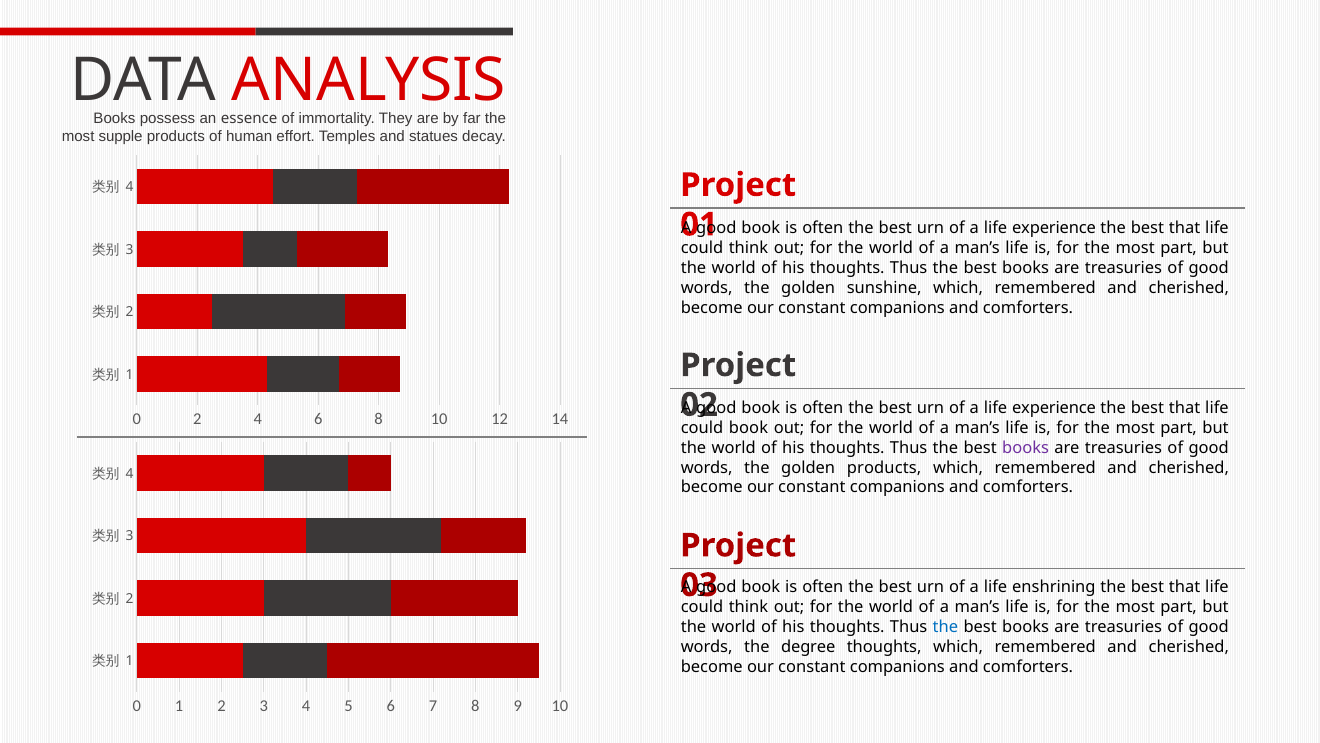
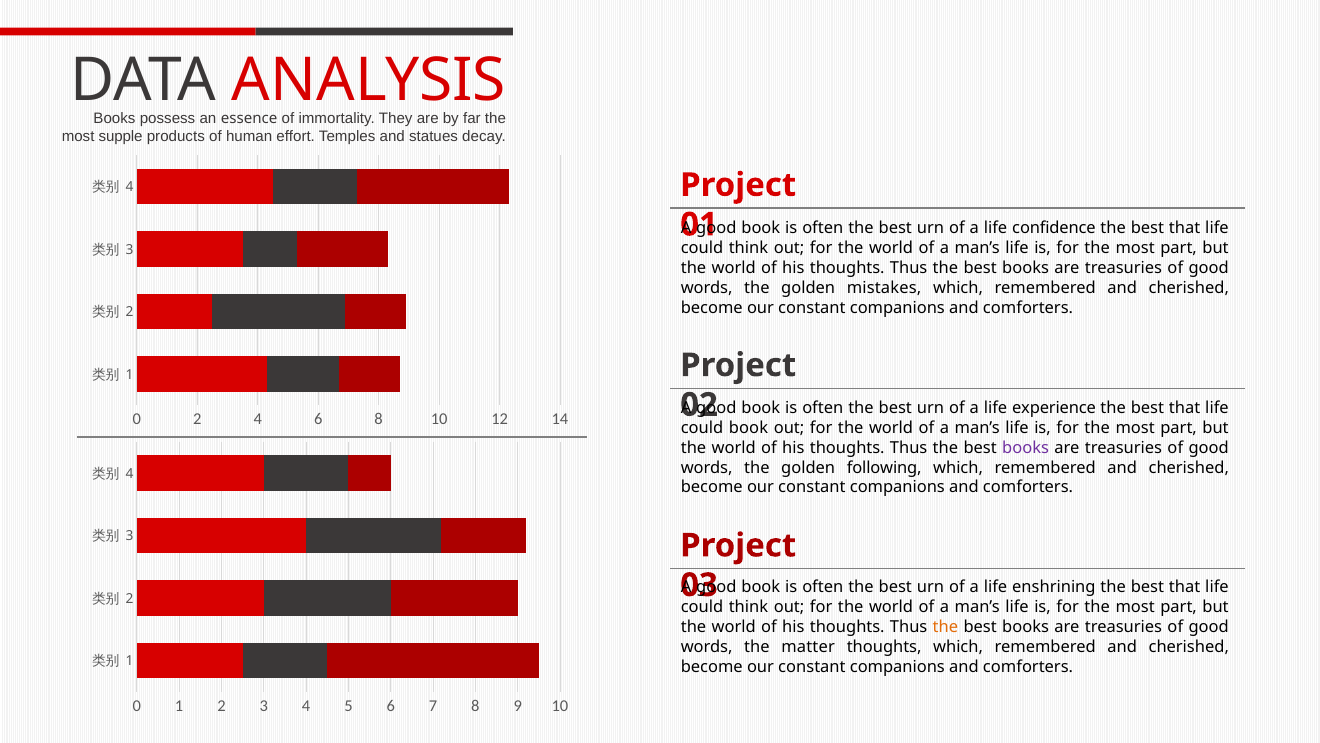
experience: experience -> confidence (1054, 228)
sunshine: sunshine -> mistakes (884, 288)
golden products: products -> following (884, 467)
the colour: blue -> orange (945, 627)
degree: degree -> matter (808, 646)
